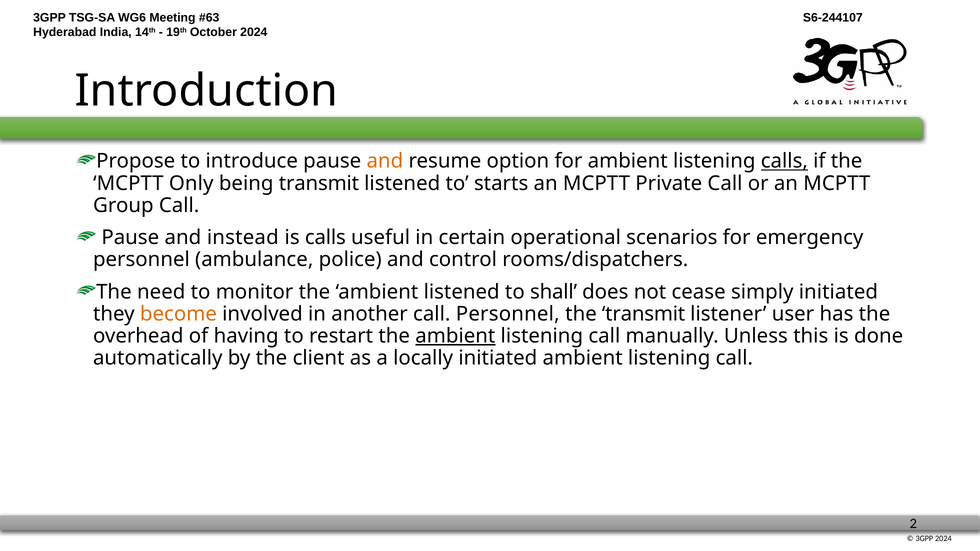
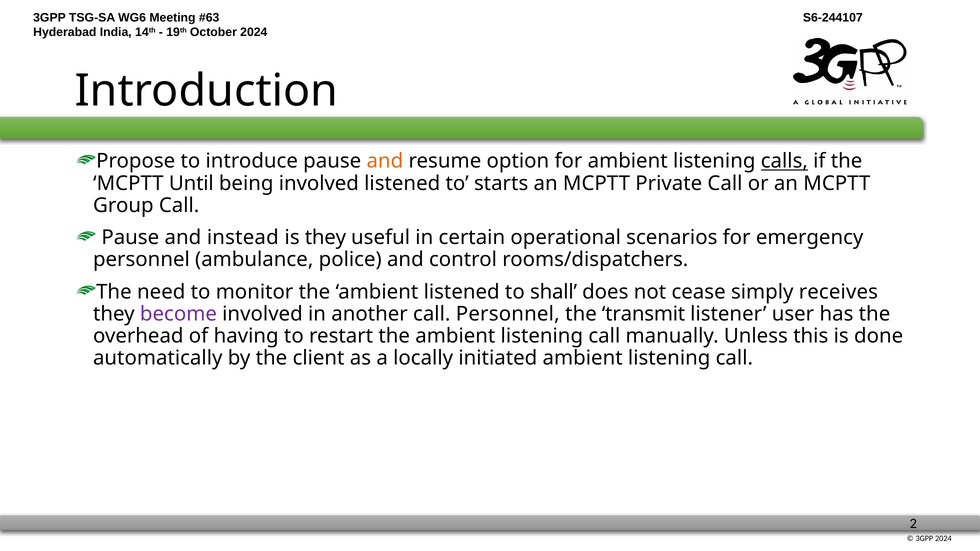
Only: Only -> Until (191, 183)
being transmit: transmit -> involved (319, 183)
is calls: calls -> they (325, 238)
simply initiated: initiated -> receives (838, 292)
become colour: orange -> purple (178, 314)
ambient underline: present -> none (455, 336)
